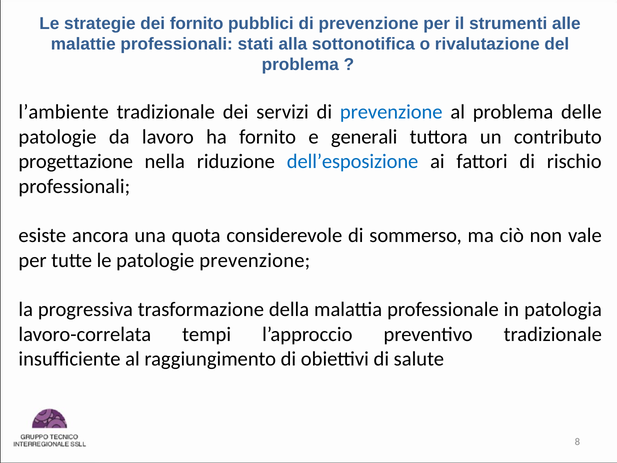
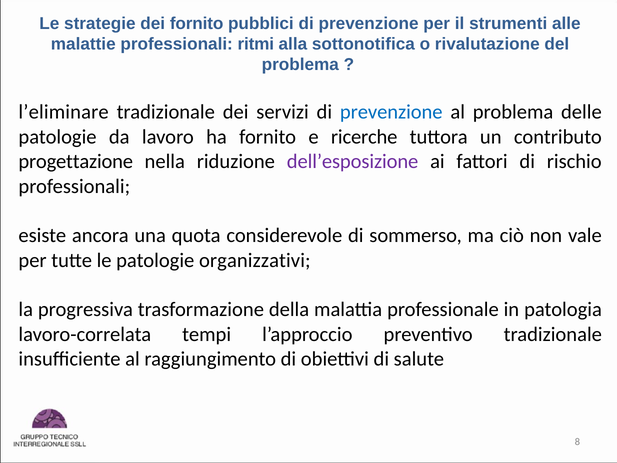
stati: stati -> ritmi (256, 44)
l’ambiente: l’ambiente -> l’eliminare (64, 112)
generali: generali -> ricerche (364, 137)
dell’esposizione colour: blue -> purple (353, 161)
patologie prevenzione: prevenzione -> organizzativi (255, 260)
